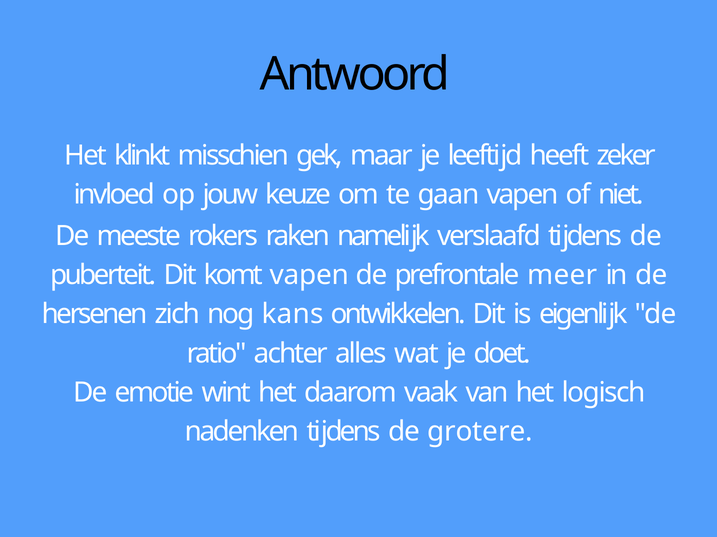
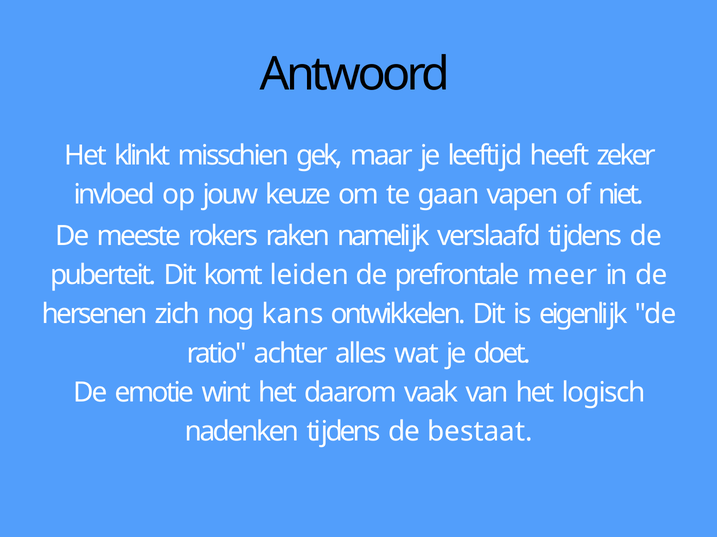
komt vapen: vapen -> leiden (309, 275)
grotere: grotere -> bestaat (480, 432)
